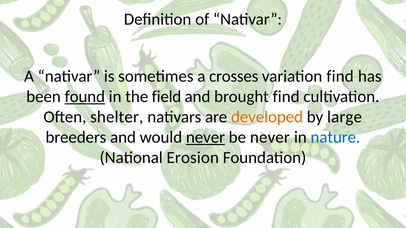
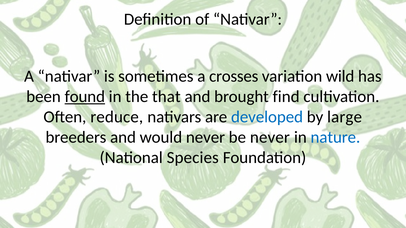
variation find: find -> wild (340, 77)
field: field -> that (166, 97)
shelter: shelter -> reduce (117, 117)
developed colour: orange -> blue (267, 117)
never underline: present -> none (205, 137)
Erosion: Erosion -> Species (193, 158)
